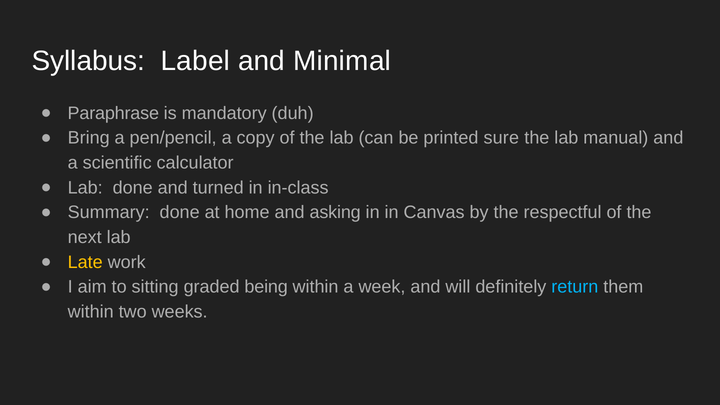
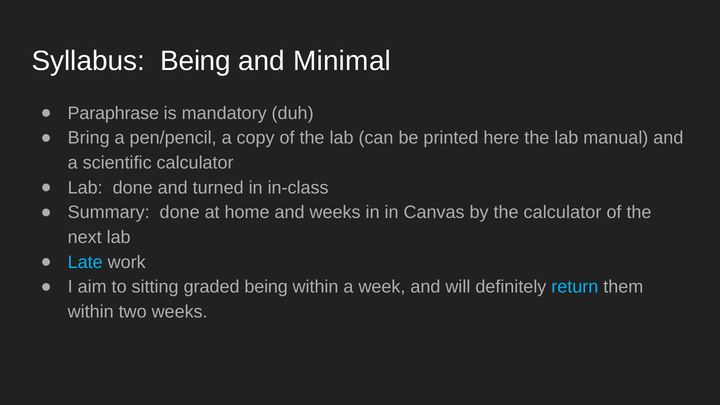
Syllabus Label: Label -> Being (196, 61)
sure: sure -> here (501, 138)
and asking: asking -> weeks (335, 213)
the respectful: respectful -> calculator (563, 213)
Late colour: yellow -> light blue (85, 262)
